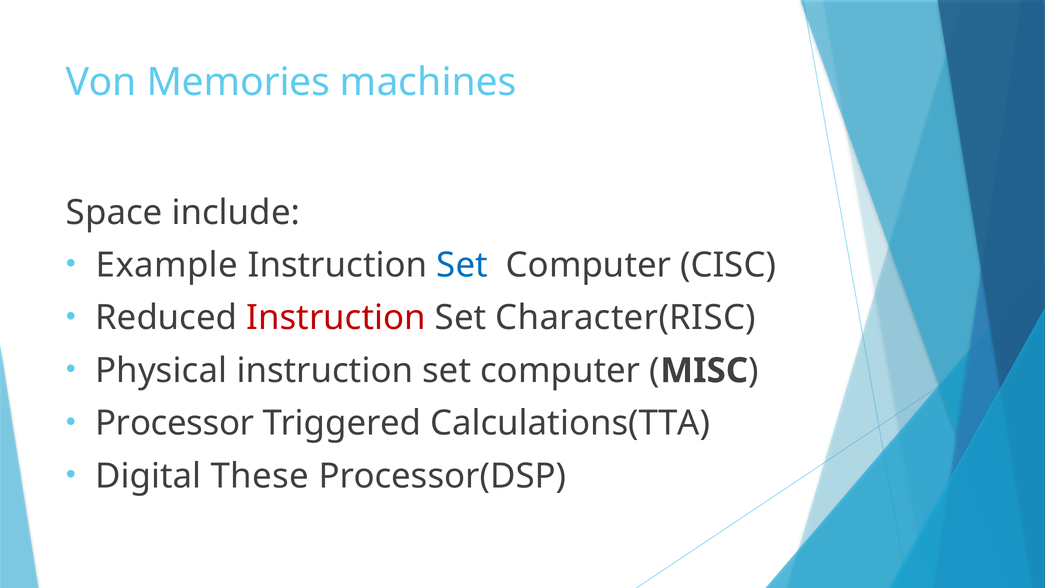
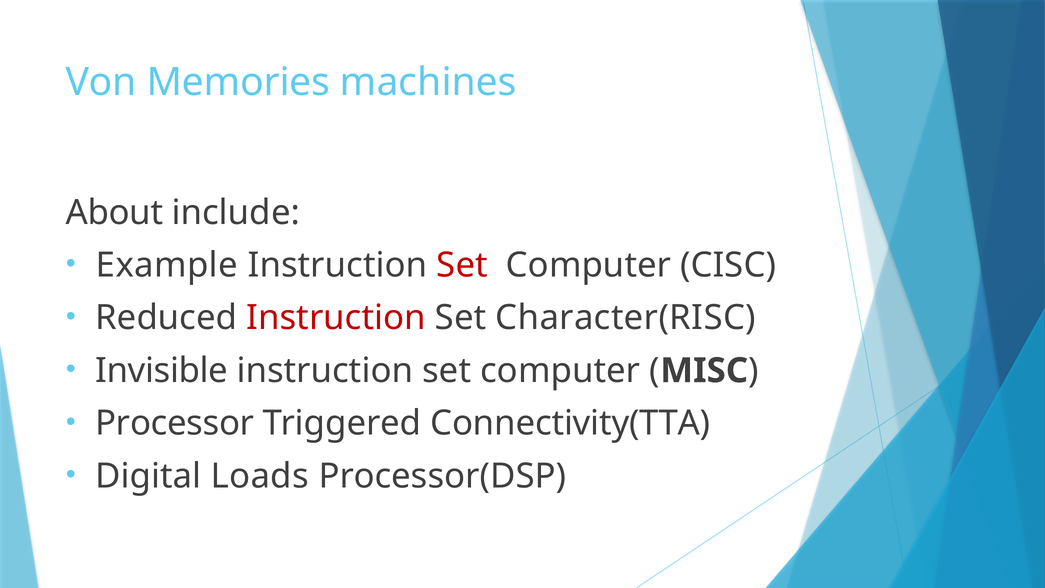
Space: Space -> About (114, 212)
Set colour: blue -> red (462, 265)
Physical: Physical -> Invisible (162, 371)
Calculations(TTA: Calculations(TTA -> Connectivity(TTA (570, 423)
These: These -> Loads (260, 476)
